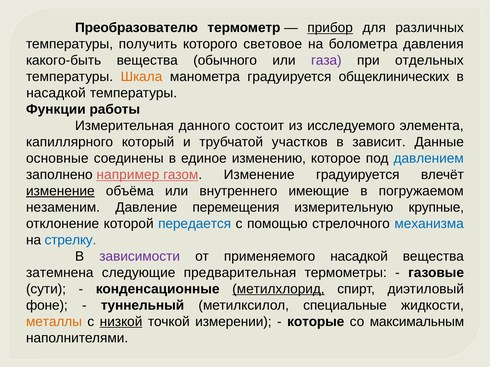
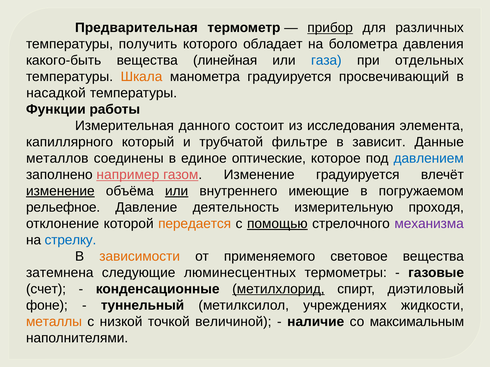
Преобразователю: Преобразователю -> Предварительная (136, 28)
световое: световое -> обладает (273, 44)
обычного: обычного -> линейная (225, 61)
газа colour: purple -> blue (326, 61)
общеклинических: общеклинических -> просвечивающий (394, 77)
исследуемого: исследуемого -> исследования (351, 126)
участков: участков -> фильтре (300, 142)
основные: основные -> металлов (57, 159)
изменению: изменению -> оптические (269, 159)
или underline: none -> present (177, 191)
незаменим: незаменим -> рельефное (63, 208)
перемещения: перемещения -> деятельность (236, 208)
крупные: крупные -> проходя (436, 208)
передается colour: blue -> orange (195, 224)
помощью underline: none -> present (277, 224)
механизма colour: blue -> purple (429, 224)
зависимости colour: purple -> orange (140, 257)
применяемого насадкой: насадкой -> световое (359, 257)
предварительная: предварительная -> люминесцентных (240, 273)
сути: сути -> счет (46, 289)
специальные: специальные -> учреждениях (345, 306)
низкой underline: present -> none (121, 322)
измерении: измерении -> величиной (233, 322)
которые: которые -> наличие (316, 322)
